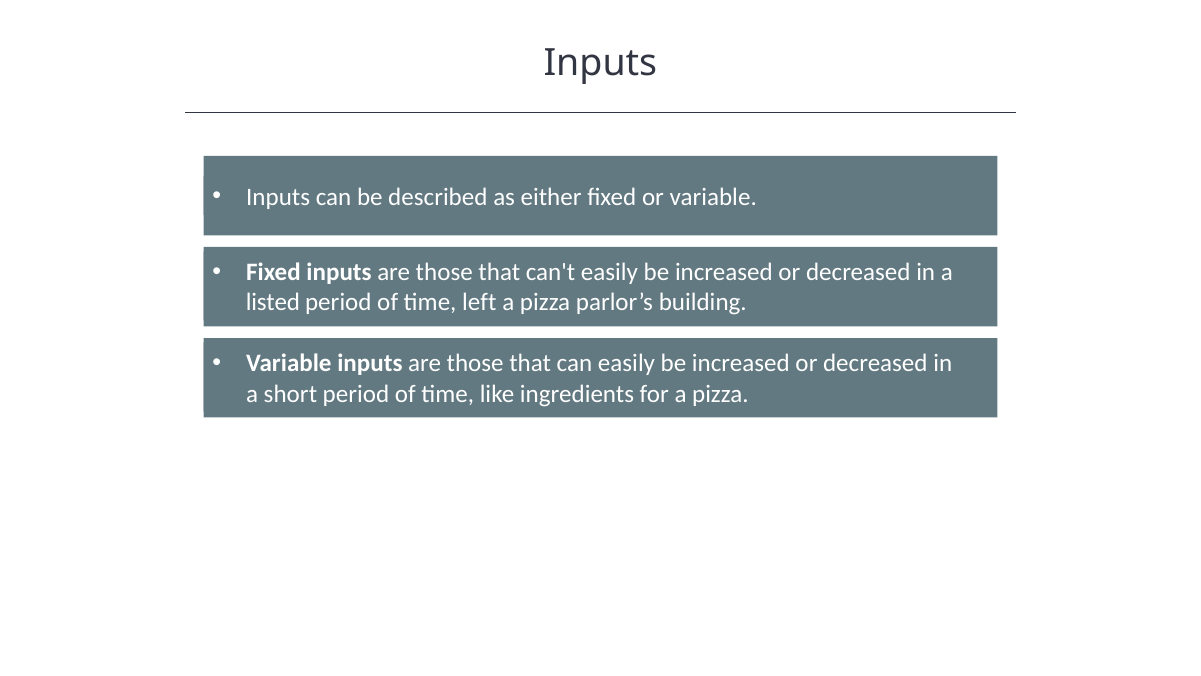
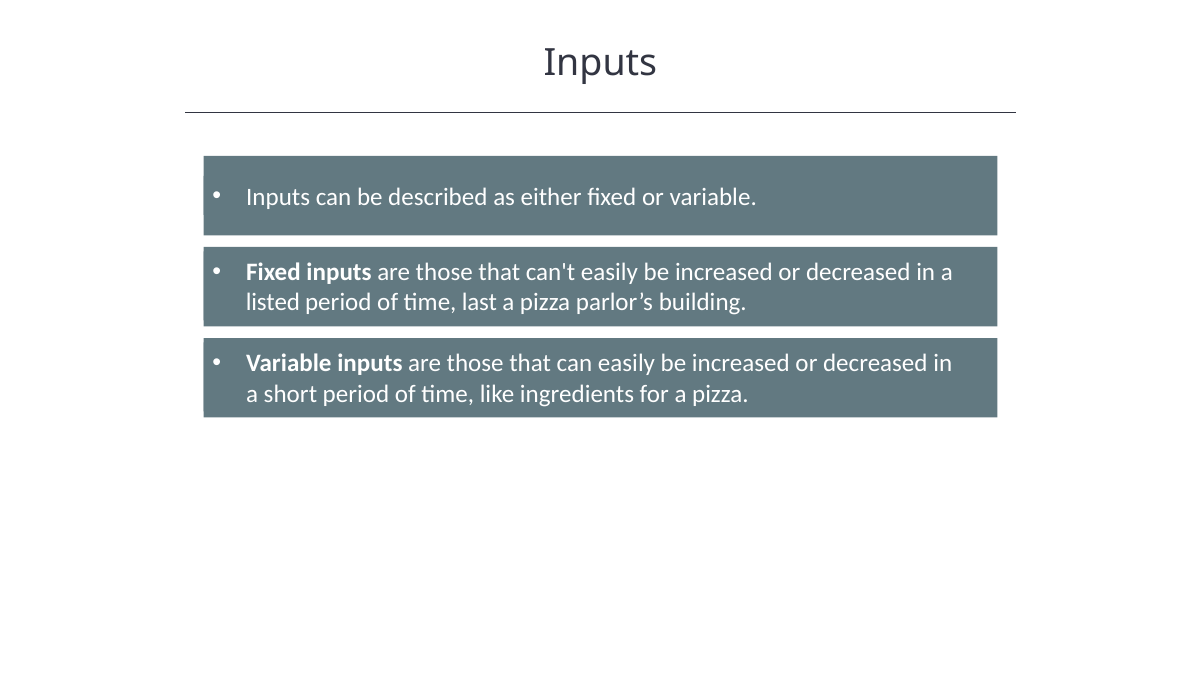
left: left -> last (479, 302)
